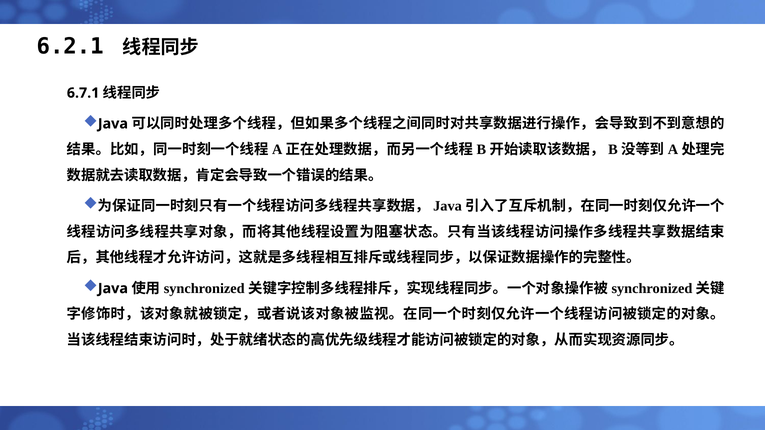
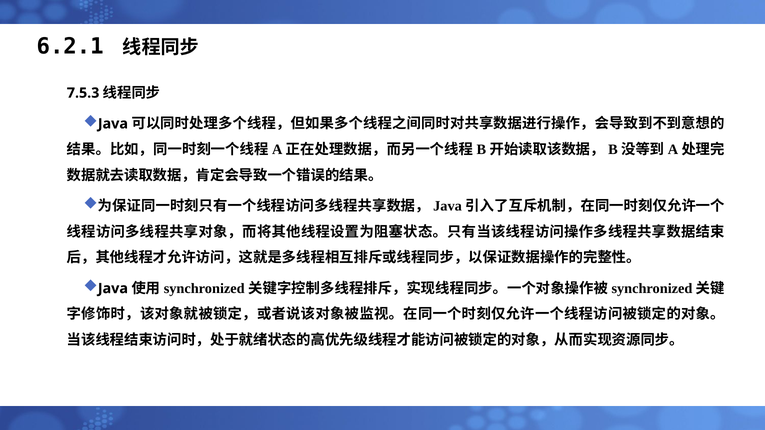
6.7.1: 6.7.1 -> 7.5.3 (83, 93)
